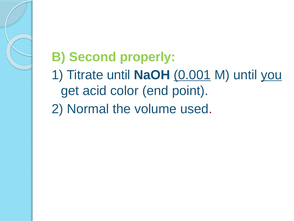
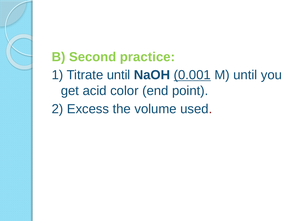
properly: properly -> practice (148, 57)
you underline: present -> none (271, 75)
Normal: Normal -> Excess (88, 109)
